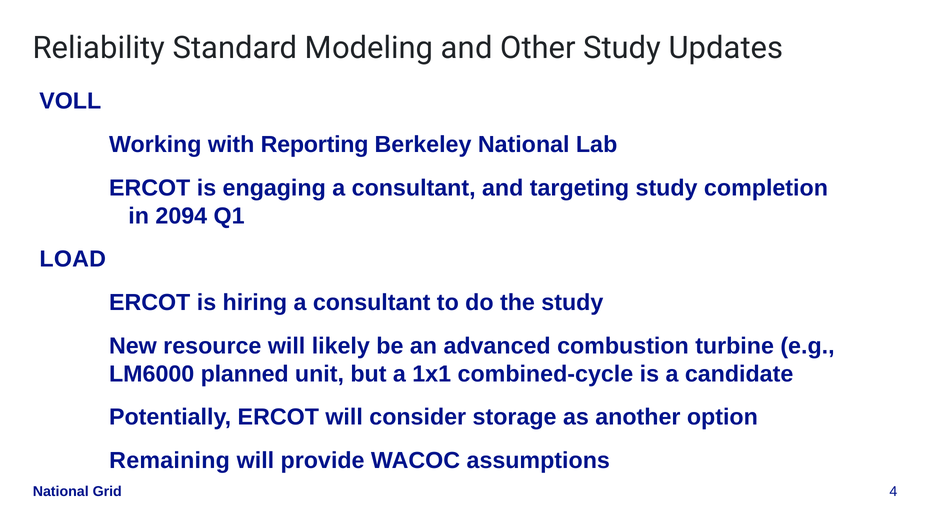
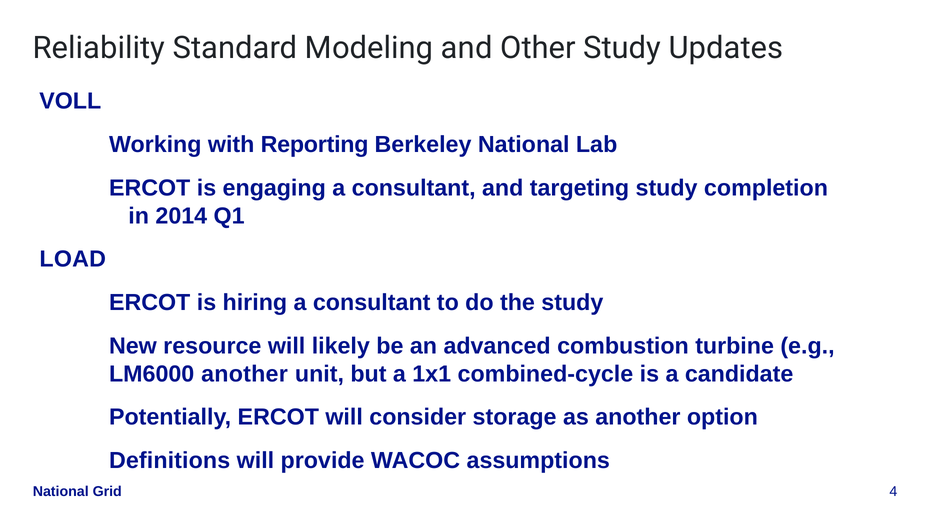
2094: 2094 -> 2014 (181, 216)
LM6000 planned: planned -> another (244, 374)
Remaining: Remaining -> Definitions (170, 461)
